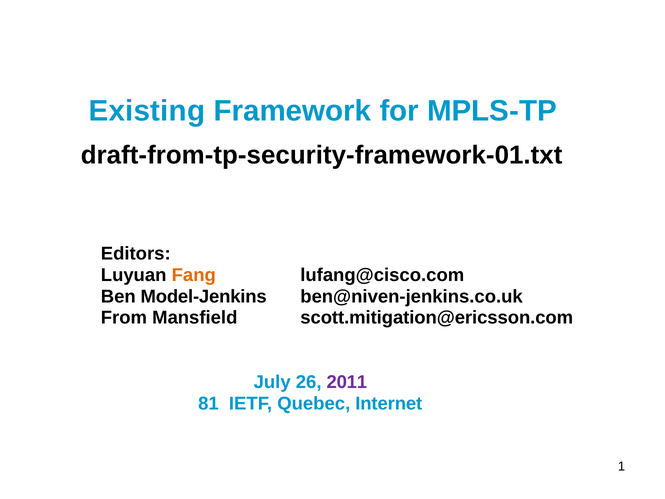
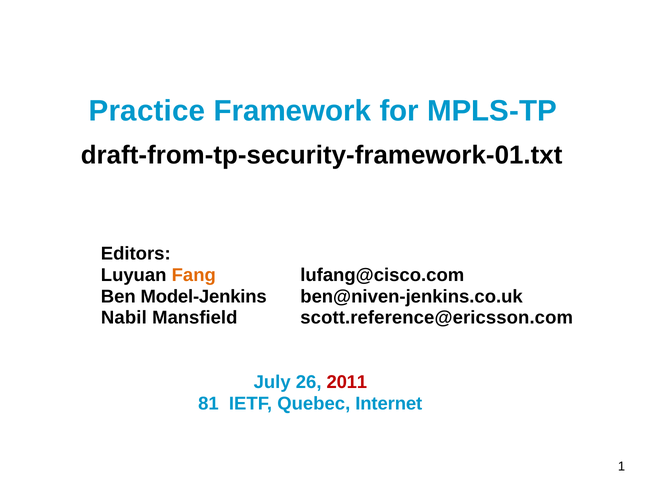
Existing: Existing -> Practice (147, 111)
From: From -> Nabil (124, 318)
scott.mitigation@ericsson.com: scott.mitigation@ericsson.com -> scott.reference@ericsson.com (437, 318)
2011 colour: purple -> red (347, 382)
